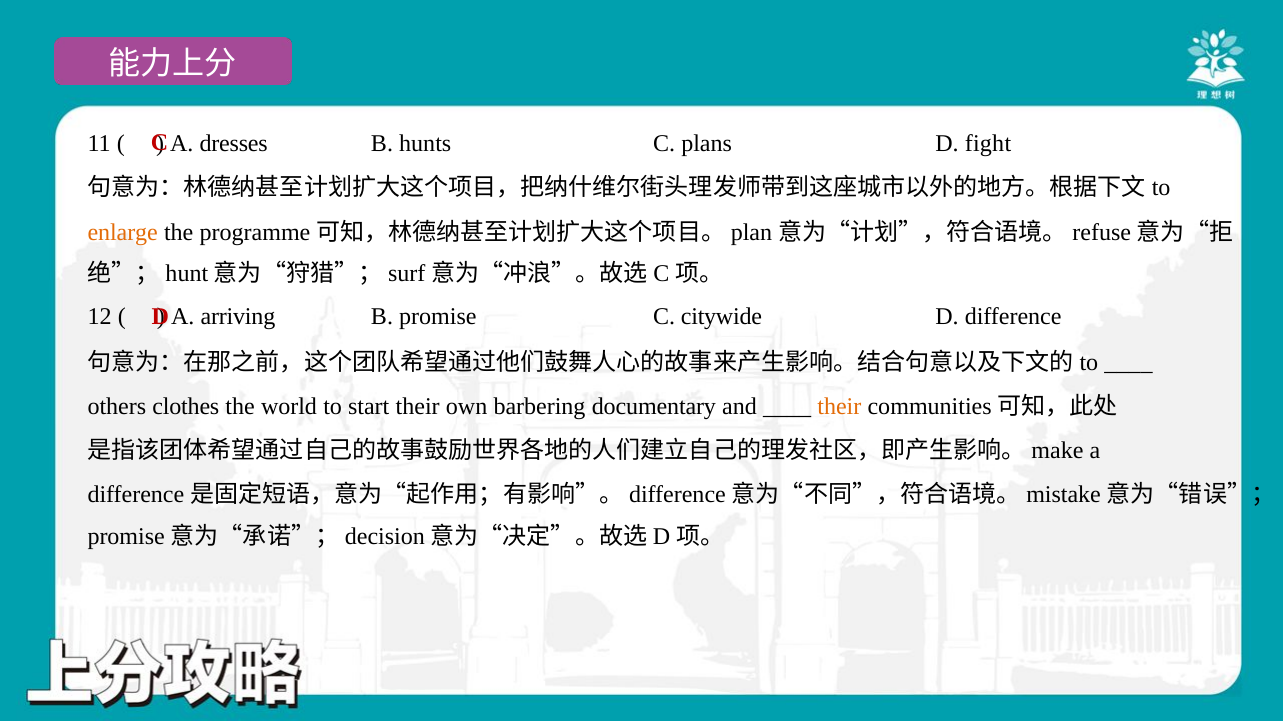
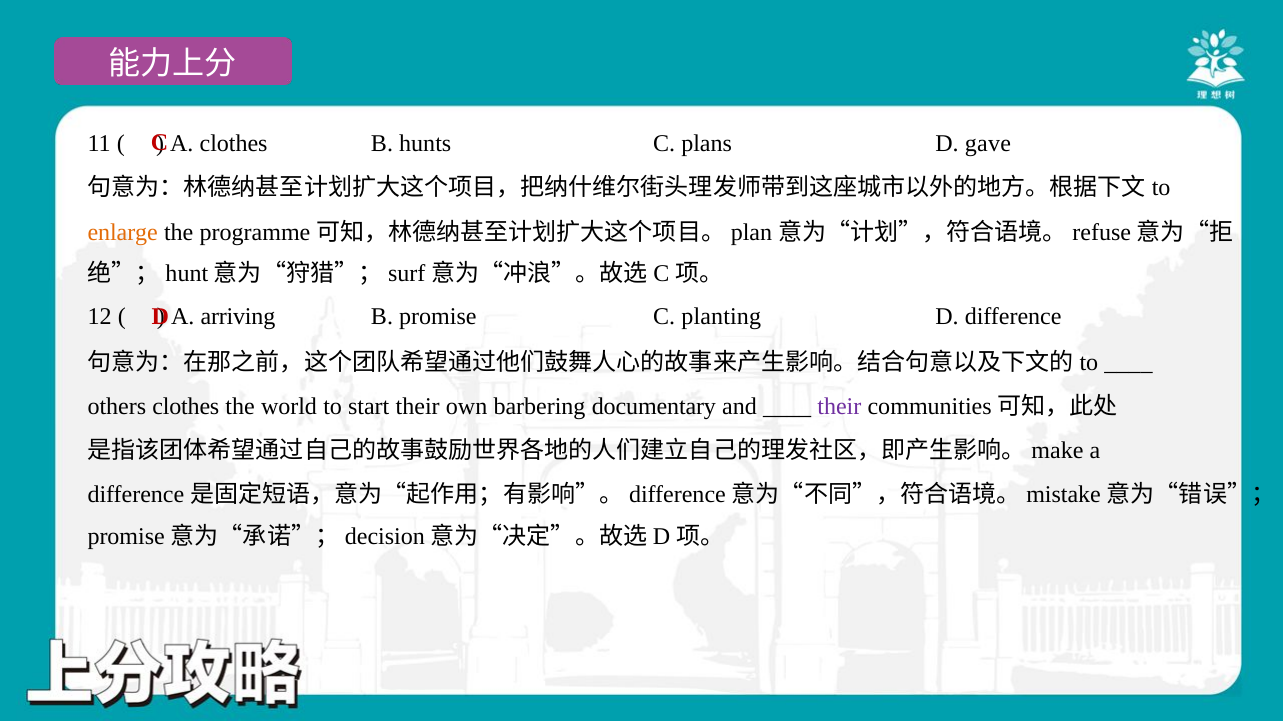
A dresses: dresses -> clothes (234, 144)
fight: fight -> gave (988, 144)
citywide: citywide -> planting (721, 317)
their colour: orange -> purple (839, 407)
